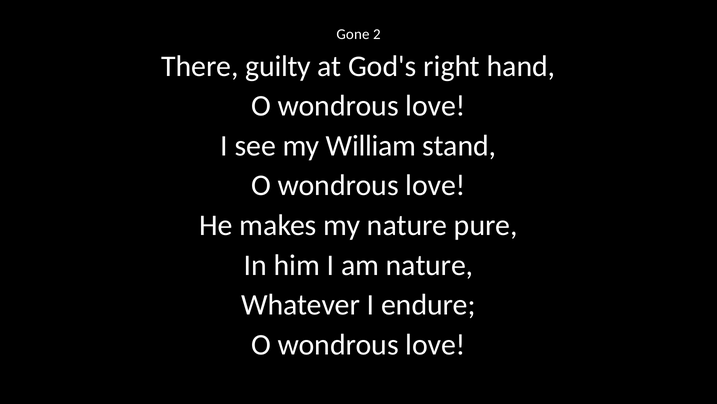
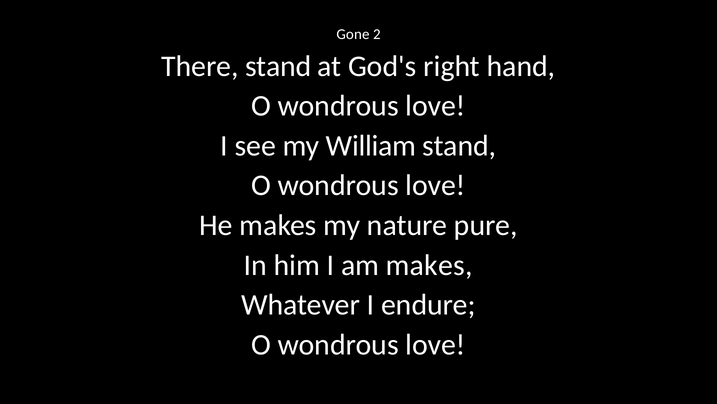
There guilty: guilty -> stand (278, 66)
am nature: nature -> makes (429, 265)
